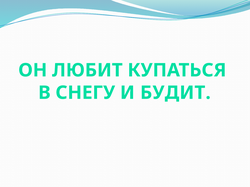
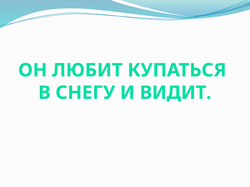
БУДИТ: БУДИТ -> ВИДИТ (176, 93)
